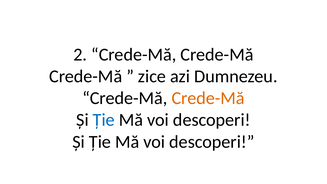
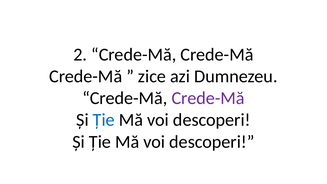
Crede-Mă colour: orange -> purple (208, 98)
